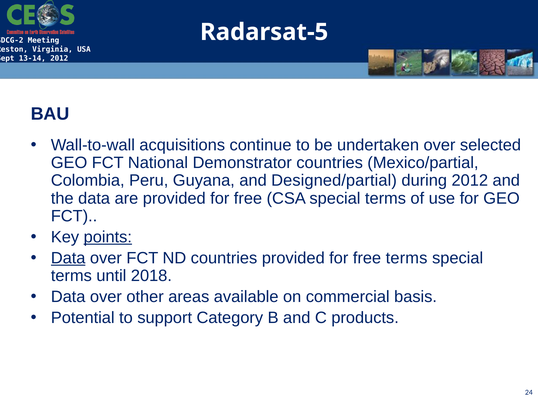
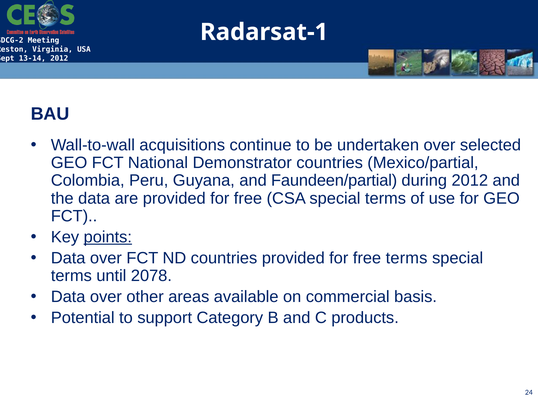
Radarsat-5: Radarsat-5 -> Radarsat-1 (264, 32)
Designed/partial: Designed/partial -> Faundeen/partial (334, 181)
Data underline: present -> none (68, 258)
2018: 2018 -> 2078 (151, 276)
